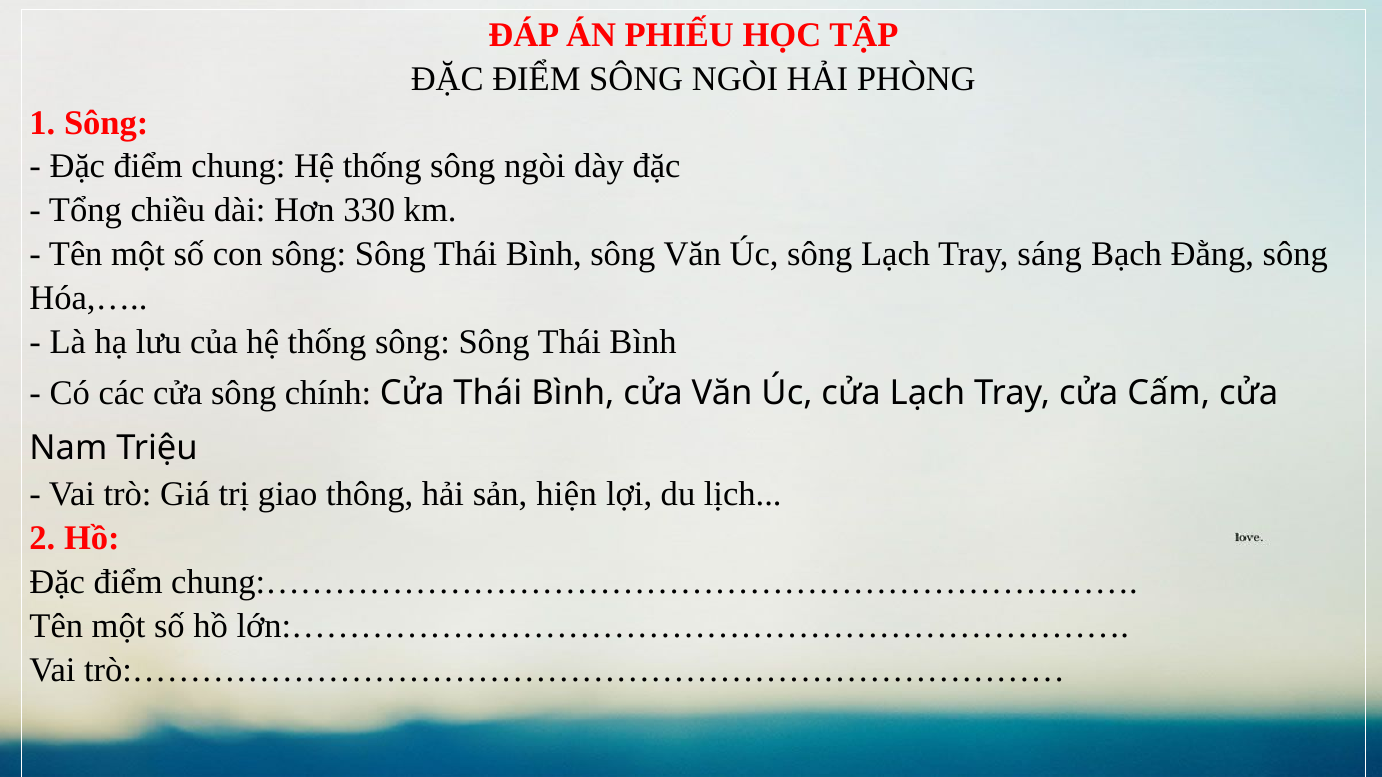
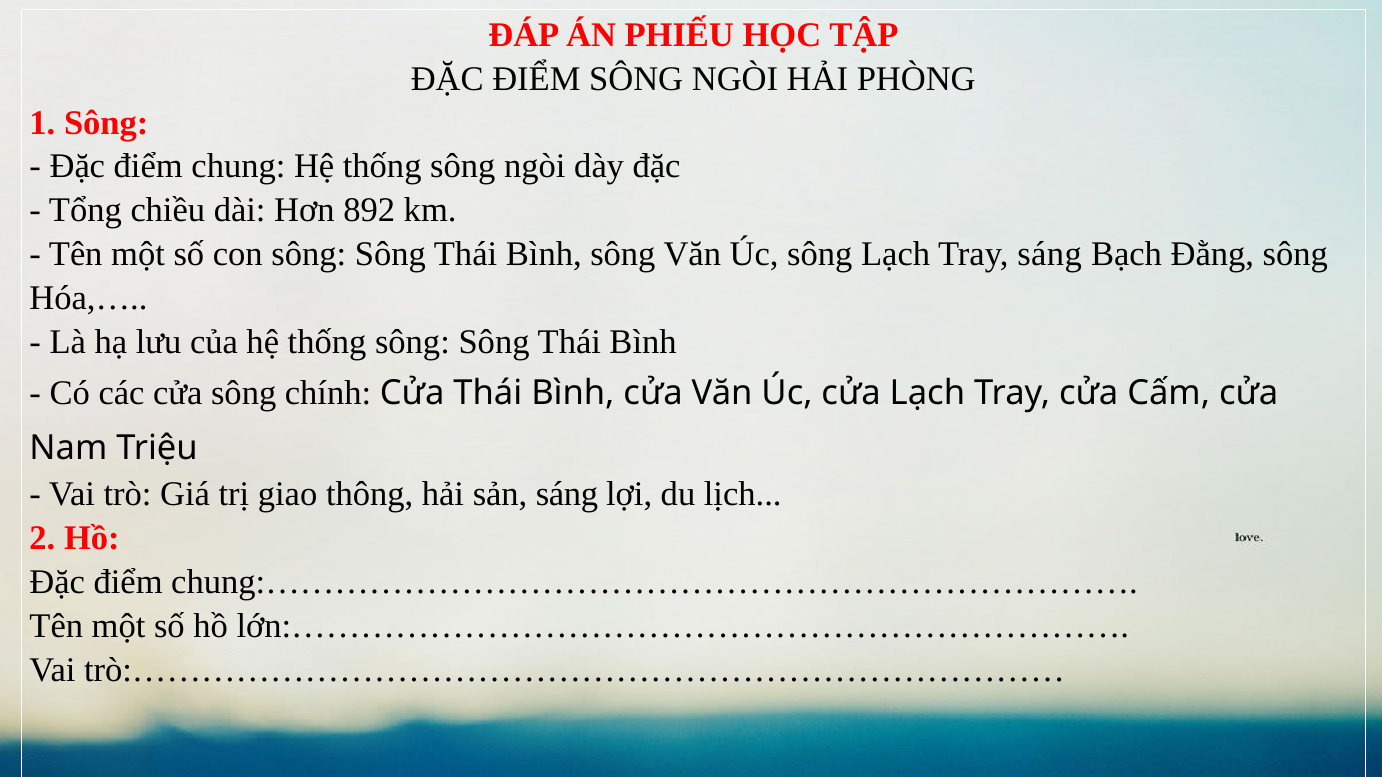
330: 330 -> 892 (369, 211)
sản hiện: hiện -> sáng (567, 495)
